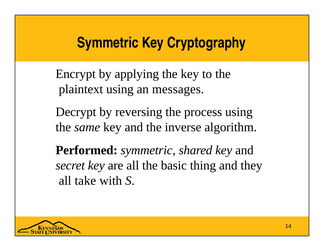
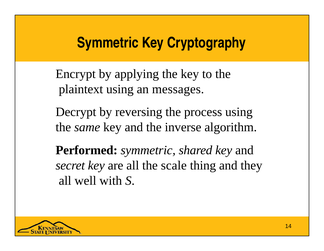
basic: basic -> scale (174, 165)
take: take -> well (85, 180)
